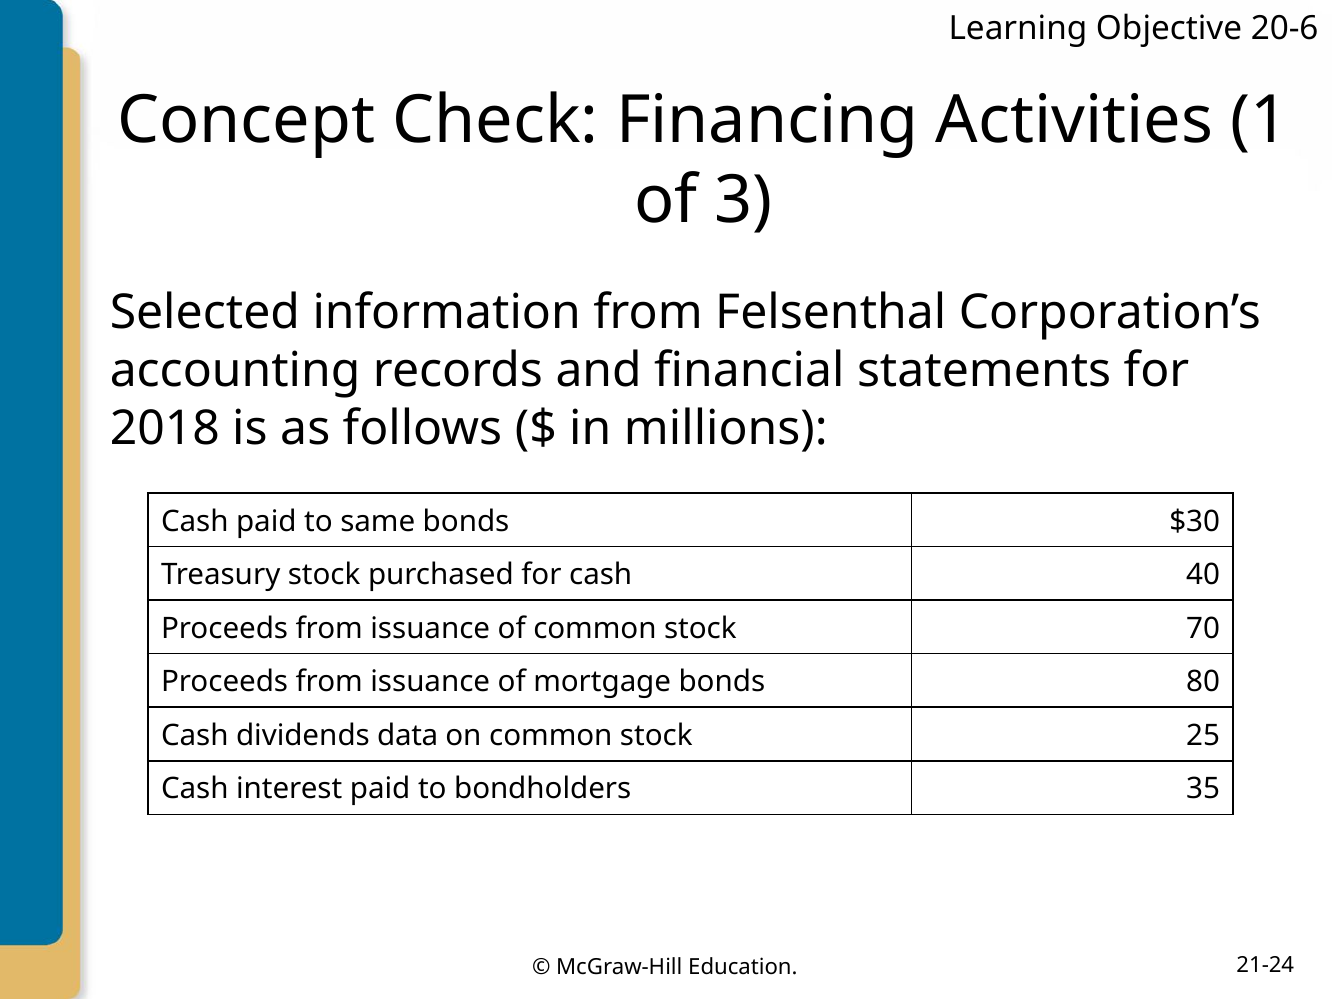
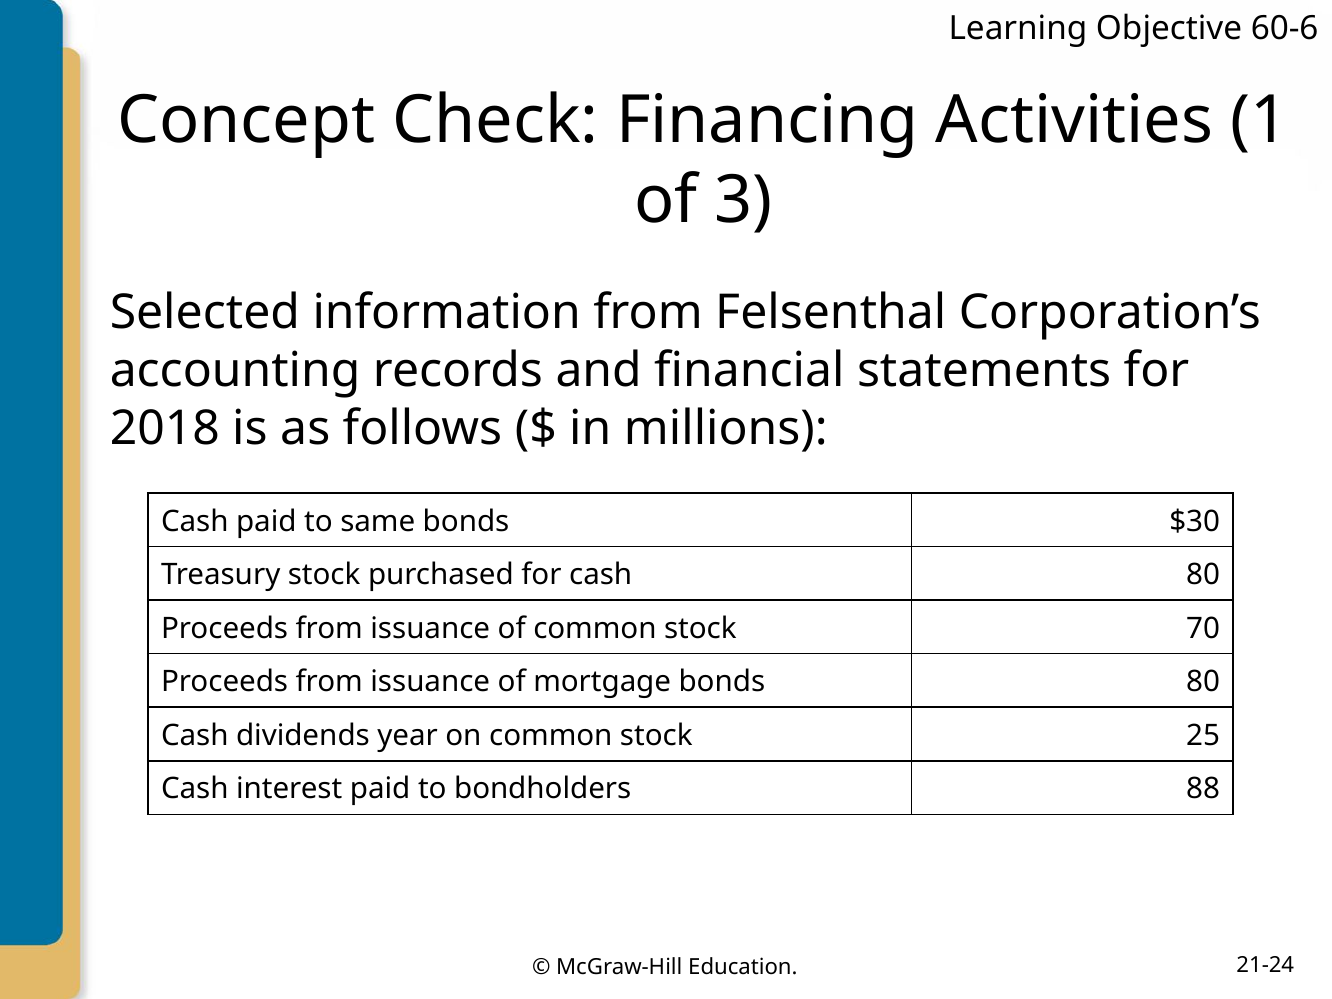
20-6: 20-6 -> 60-6 (1285, 28)
cash 40: 40 -> 80 (1203, 575)
data: data -> year (408, 736)
35: 35 -> 88 (1203, 789)
